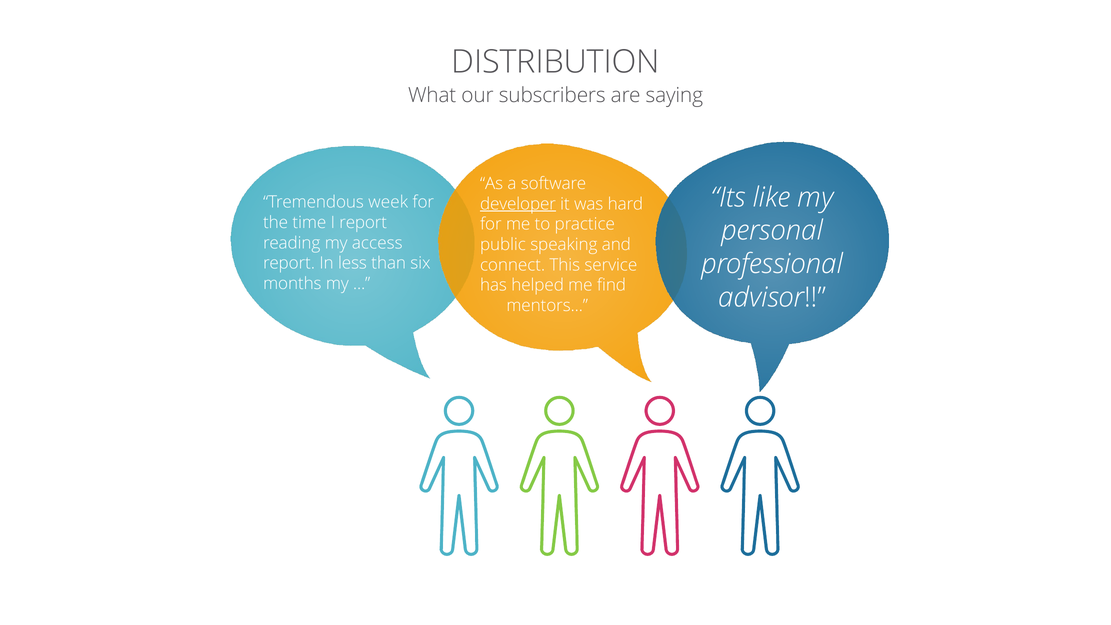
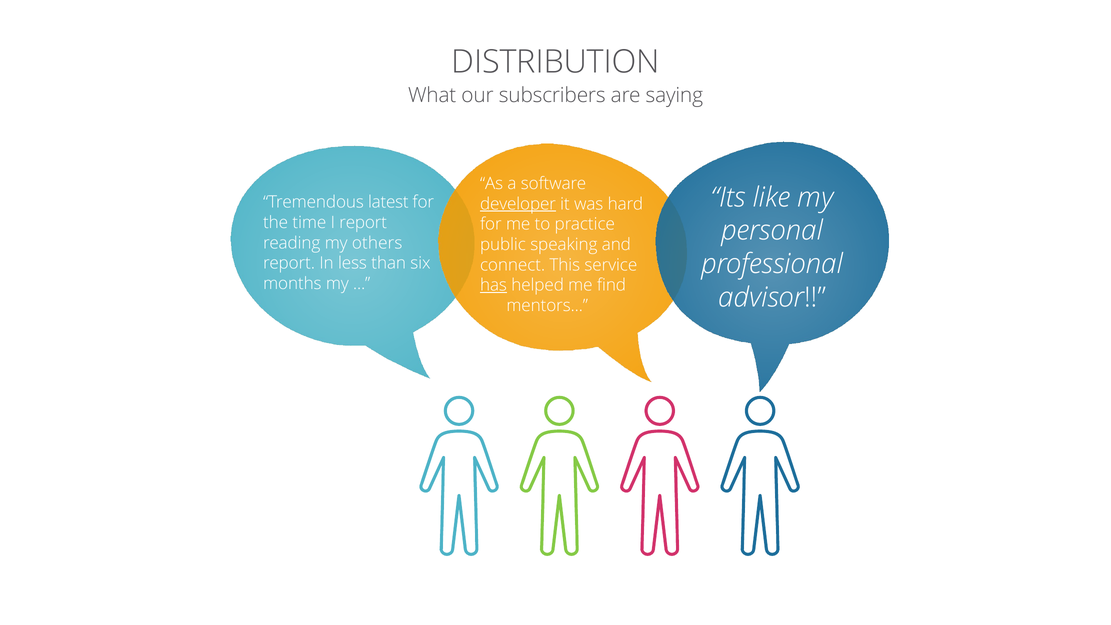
week: week -> latest (388, 202)
access: access -> others (377, 243)
has underline: none -> present (493, 285)
